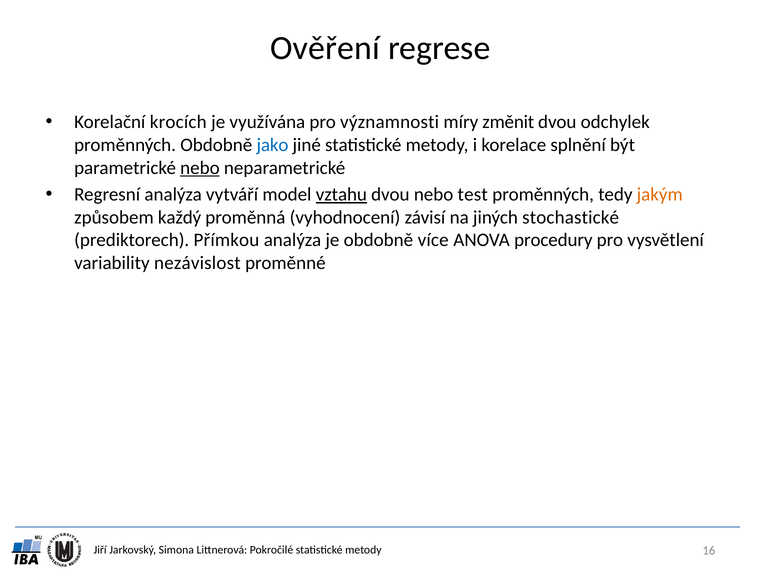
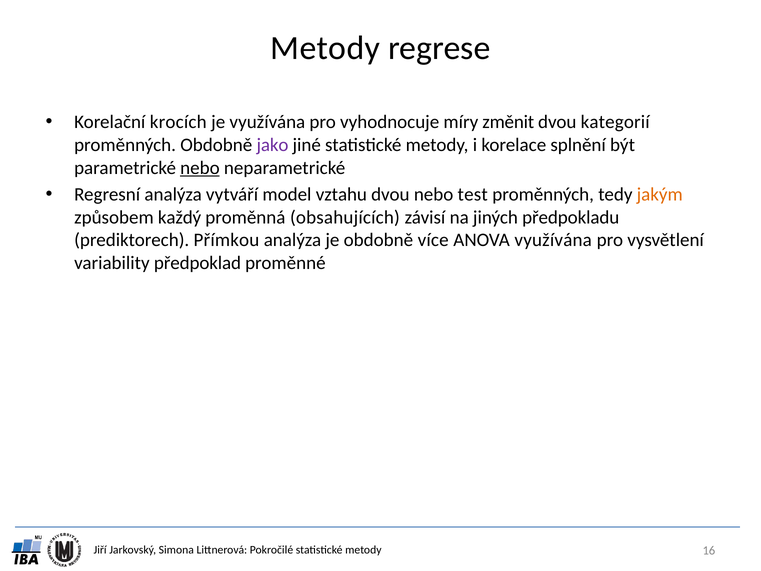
Ověření: Ověření -> Metody (325, 48)
významnosti: významnosti -> vyhodnocuje (390, 122)
odchylek: odchylek -> kategorií (615, 122)
jako colour: blue -> purple (272, 145)
vztahu underline: present -> none (341, 194)
vyhodnocení: vyhodnocení -> obsahujících (345, 217)
stochastické: stochastické -> předpokladu (571, 217)
ANOVA procedury: procedury -> využívána (553, 240)
nezávislost: nezávislost -> předpoklad (198, 263)
